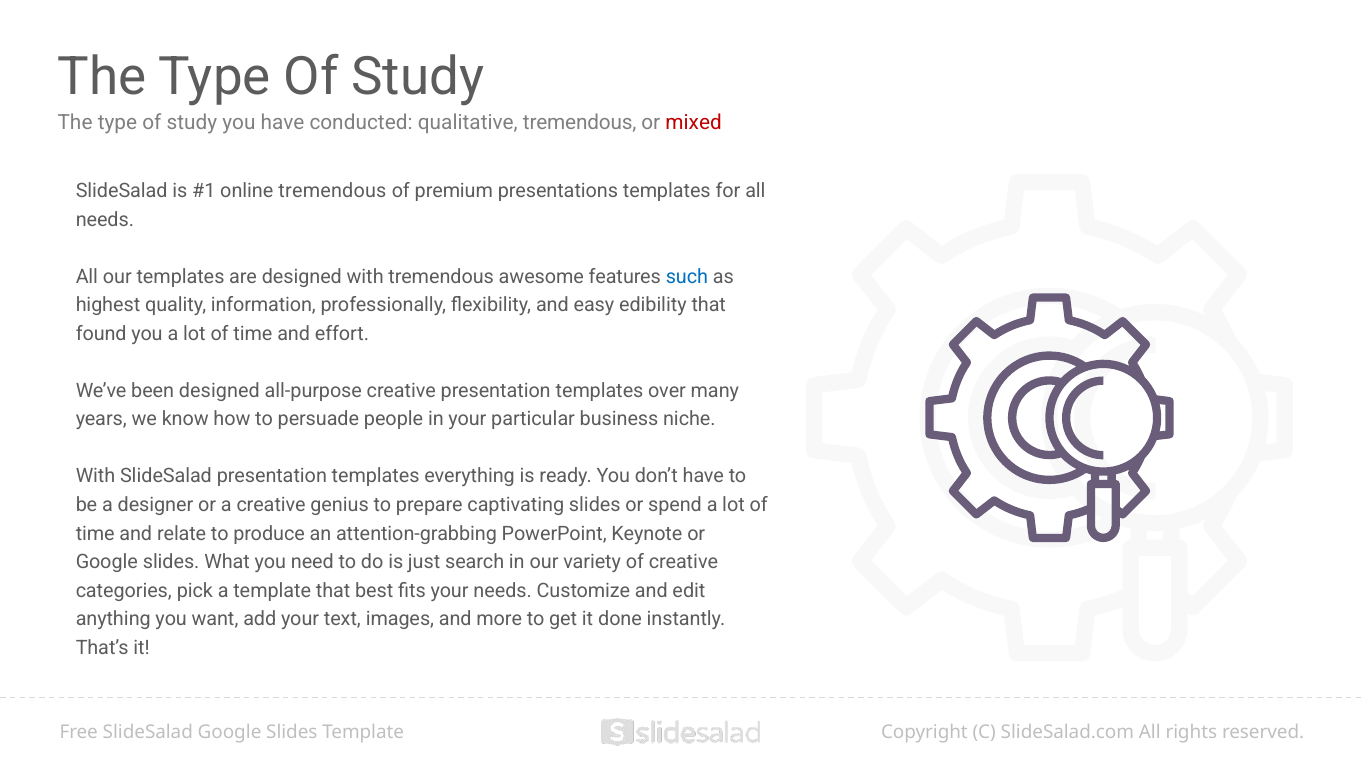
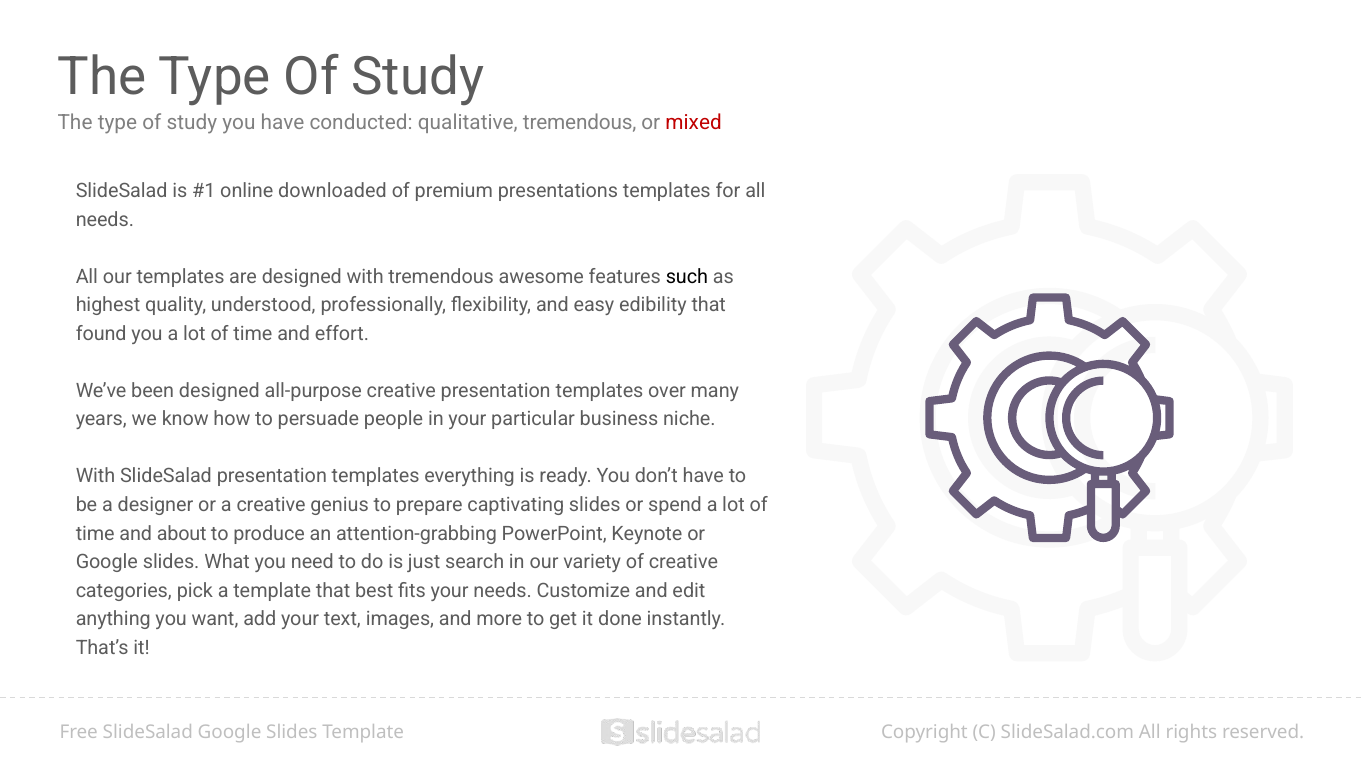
online tremendous: tremendous -> downloaded (333, 191)
such colour: blue -> black (687, 277)
information: information -> understood (263, 305)
relate: relate -> about (182, 533)
